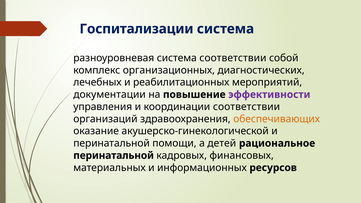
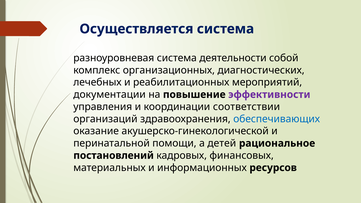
Госпитализации: Госпитализации -> Осуществляется (136, 29)
система соответствии: соответствии -> деятельности (233, 58)
обеспечивающих colour: orange -> blue (277, 119)
перинатальной: перинатальной -> постановлений (114, 156)
